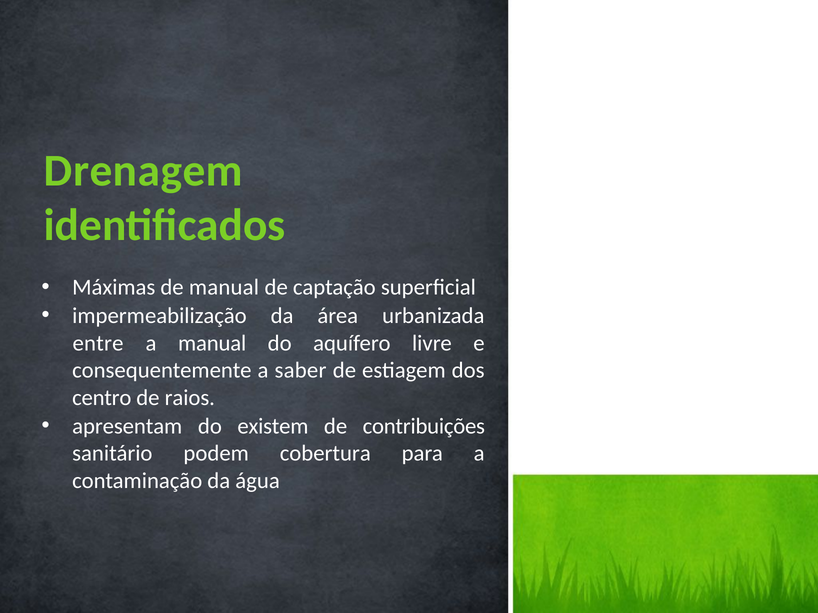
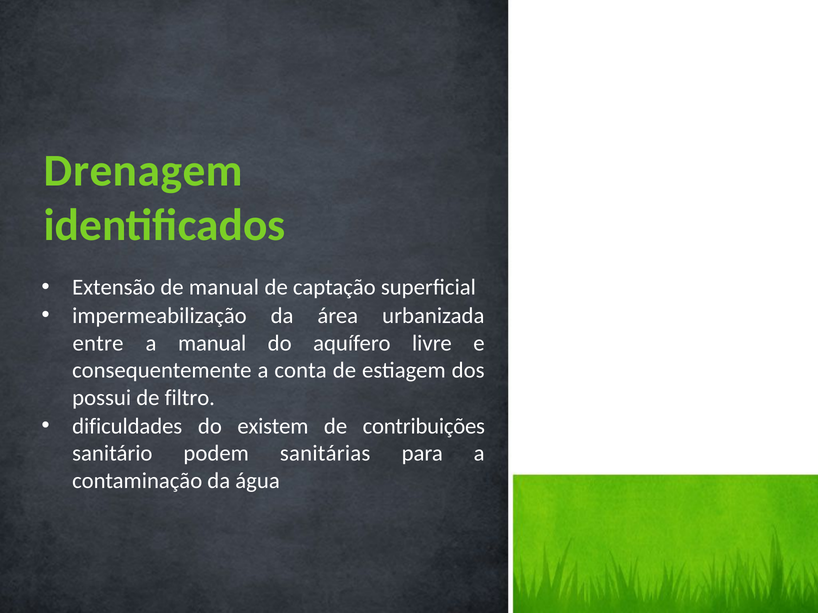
Máximas: Máximas -> Extensão (114, 288)
saber: saber -> conta (301, 371)
centro: centro -> possui (102, 398)
raios: raios -> filtro (190, 398)
apresentam: apresentam -> dificuldades (127, 426)
cobertura: cobertura -> sanitárias (325, 454)
